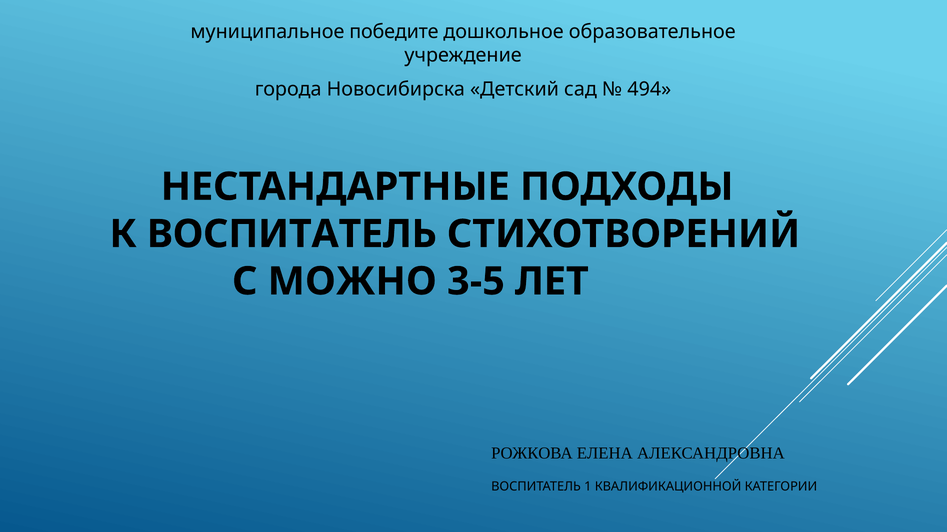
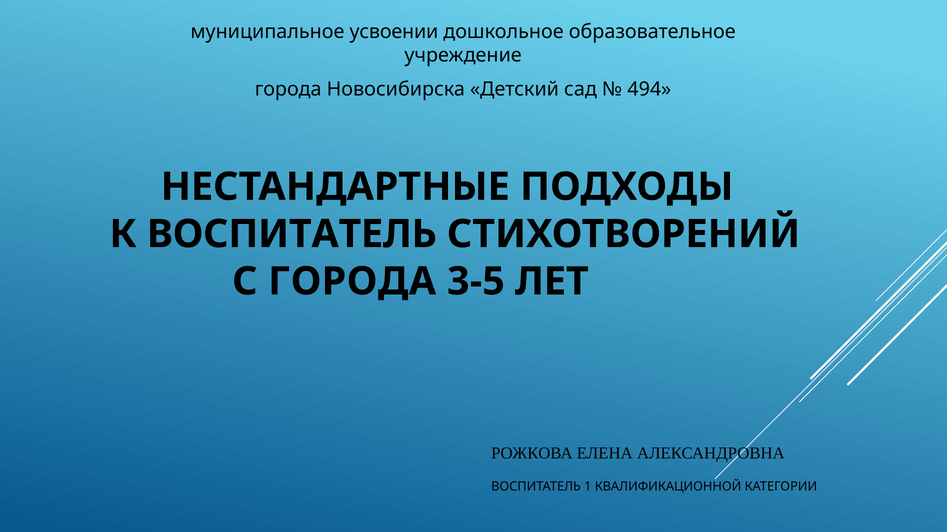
победите: победите -> усвоении (394, 32)
С МОЖНО: МОЖНО -> ГОРОДА (352, 282)
